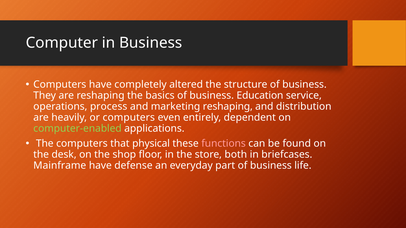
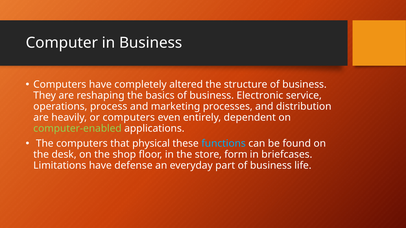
Education: Education -> Electronic (260, 96)
marketing reshaping: reshaping -> processes (228, 107)
functions colour: pink -> light blue (224, 144)
both: both -> form (236, 155)
Mainframe: Mainframe -> Limitations (60, 166)
